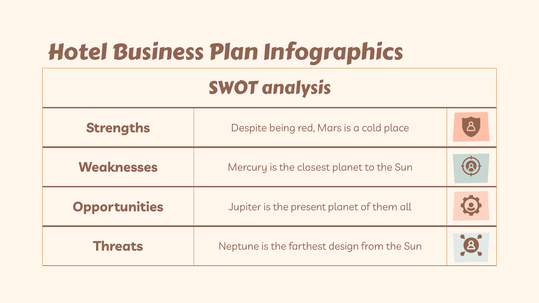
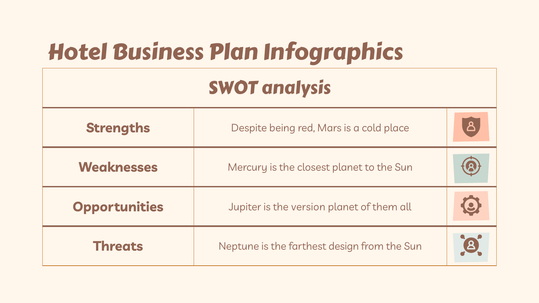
present: present -> version (308, 207)
